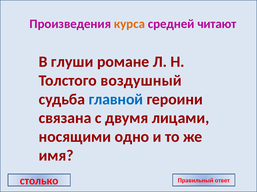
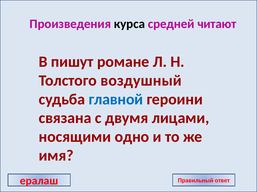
курса colour: orange -> black (129, 24)
глуши: глуши -> пишут (72, 62)
столько: столько -> ералаш (39, 182)
